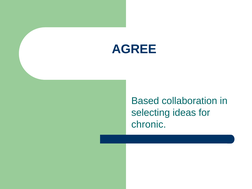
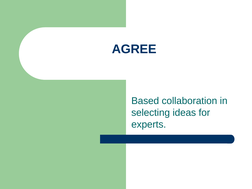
chronic: chronic -> experts (149, 124)
